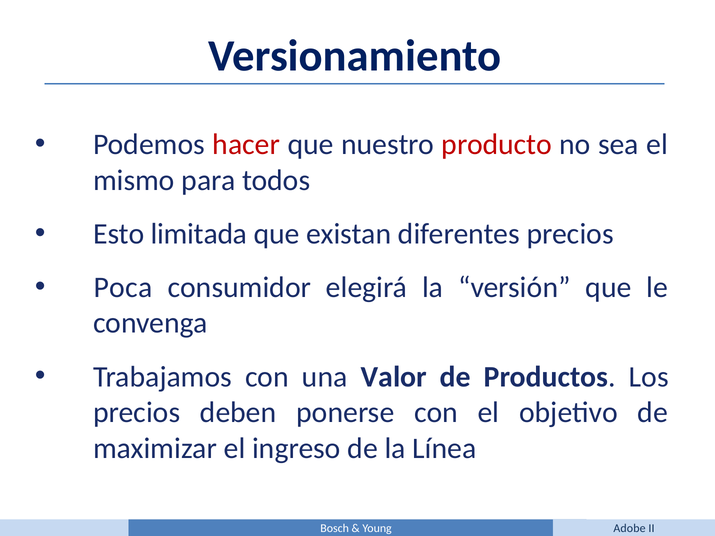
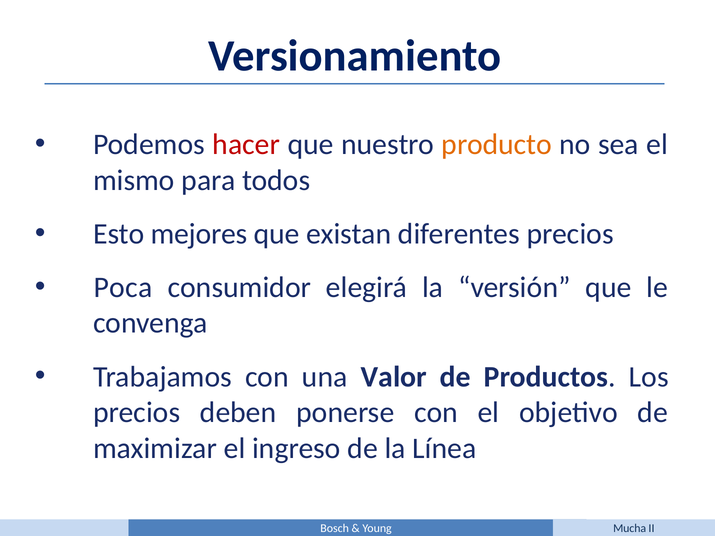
producto colour: red -> orange (497, 145)
limitada: limitada -> mejores (199, 234)
Adobe: Adobe -> Mucha (630, 529)
